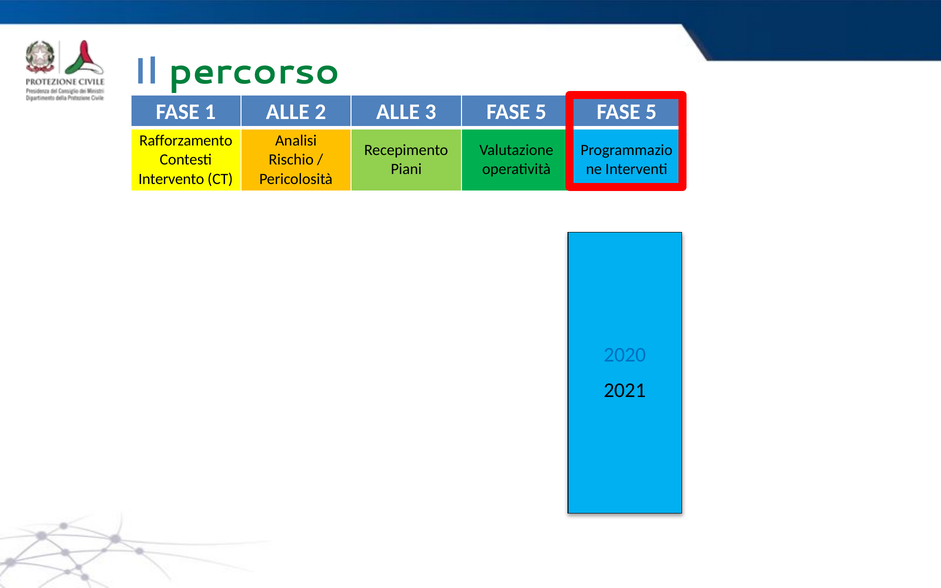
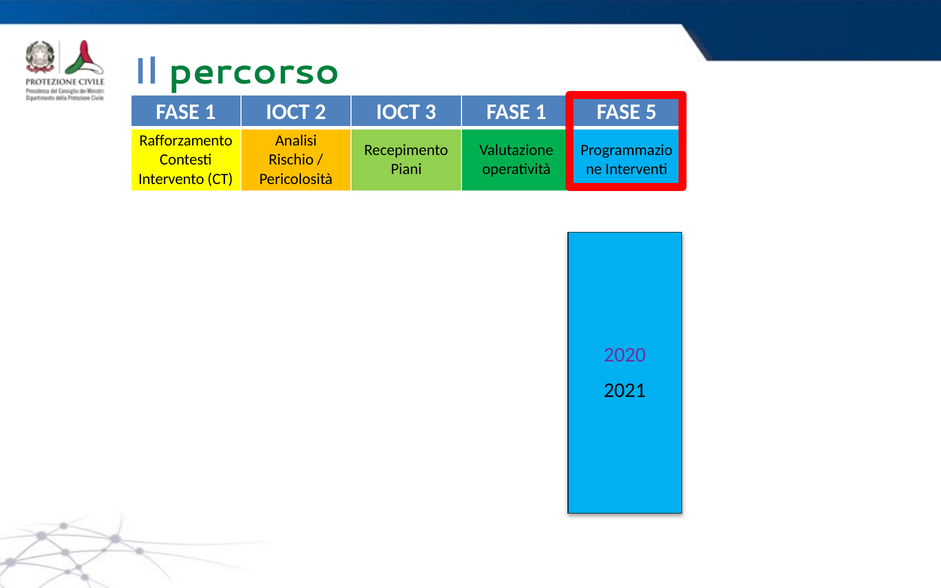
1 ALLE: ALLE -> IOCT (288, 112)
2 ALLE: ALLE -> IOCT (398, 112)
3 FASE 5: 5 -> 1 (541, 112)
2020 colour: blue -> purple (625, 355)
